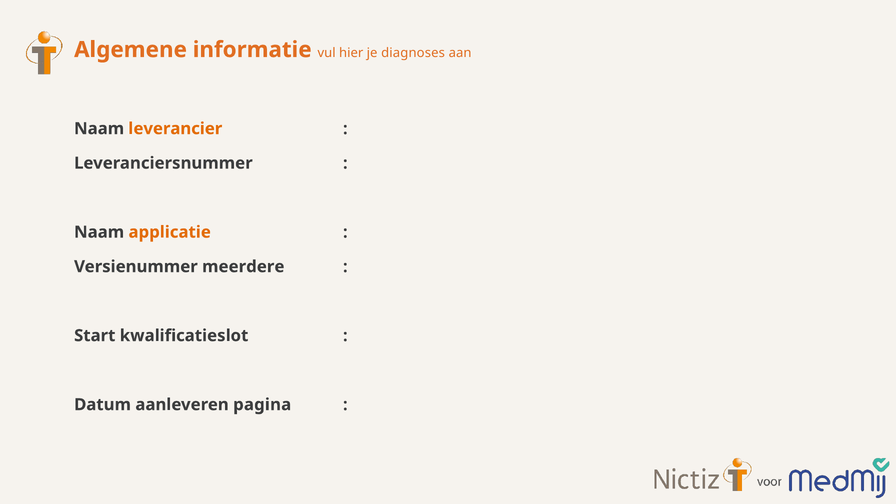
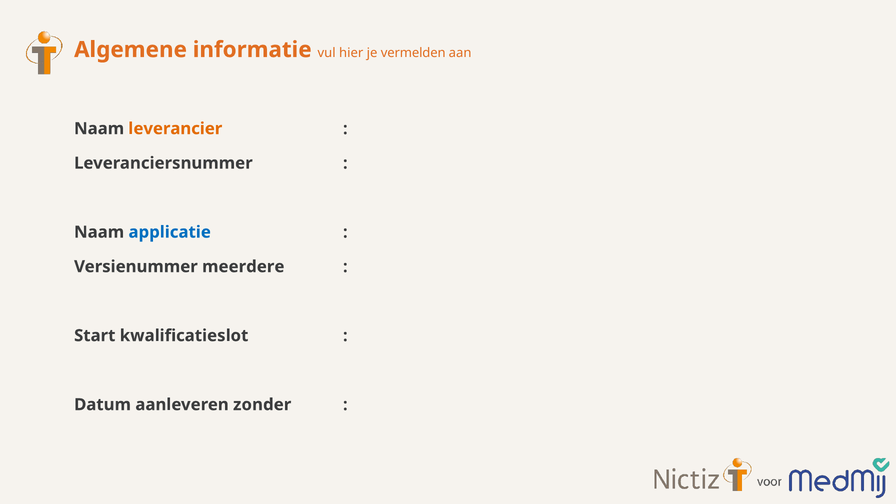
diagnoses: diagnoses -> vermelden (413, 53)
applicatie colour: orange -> blue (170, 232)
pagina: pagina -> zonder (262, 405)
